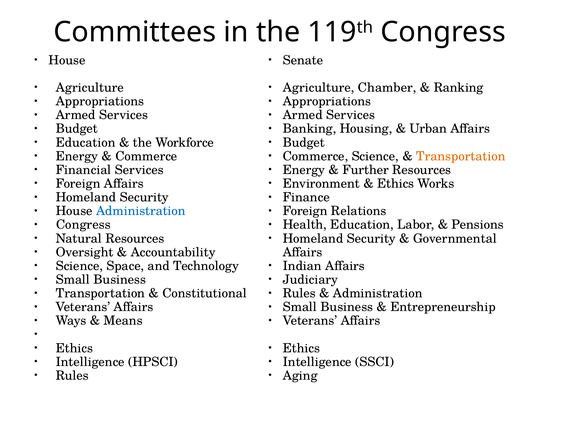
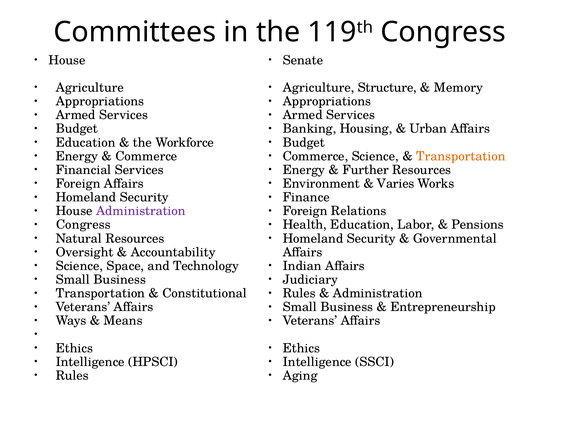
Chamber: Chamber -> Structure (387, 88)
Ranking: Ranking -> Memory (459, 88)
Ethics: Ethics -> Varies (396, 184)
Administration colour: blue -> purple (141, 211)
